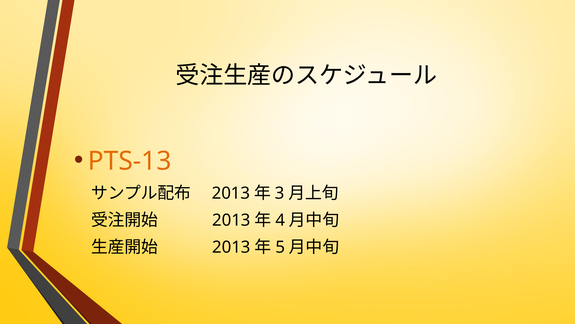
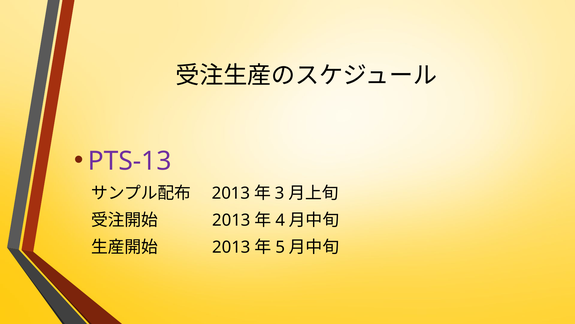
PTS-13 colour: orange -> purple (130, 161)
